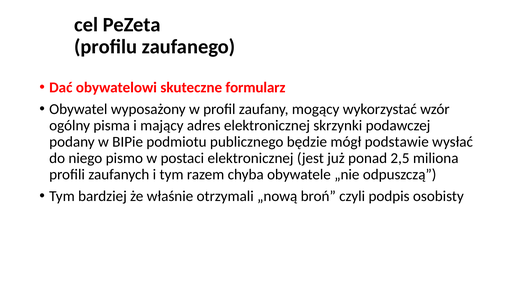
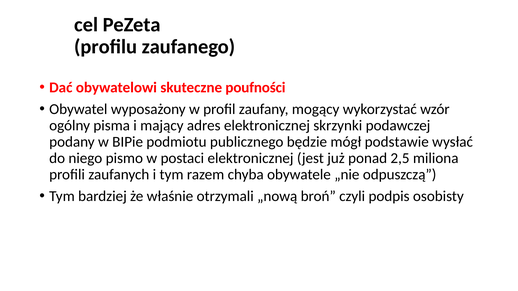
formularz: formularz -> poufności (255, 88)
